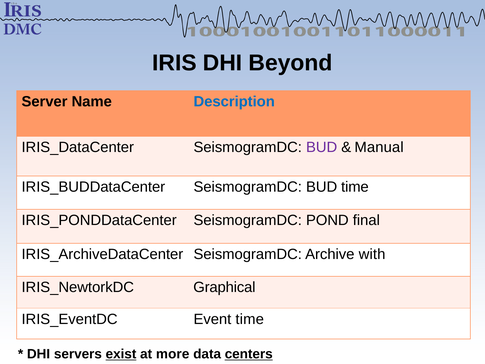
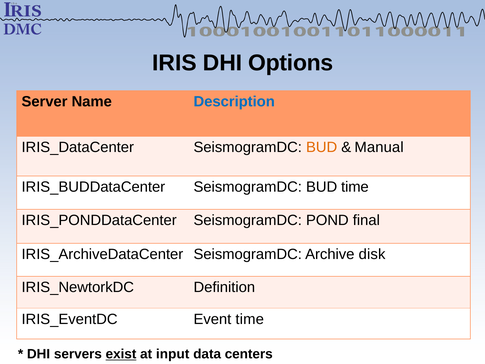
Beyond: Beyond -> Options (291, 63)
BUD colour: purple -> orange (322, 147)
with: with -> disk (372, 254)
Graphical: Graphical -> Definition (224, 287)
more: more -> input (173, 354)
centers underline: present -> none (249, 354)
